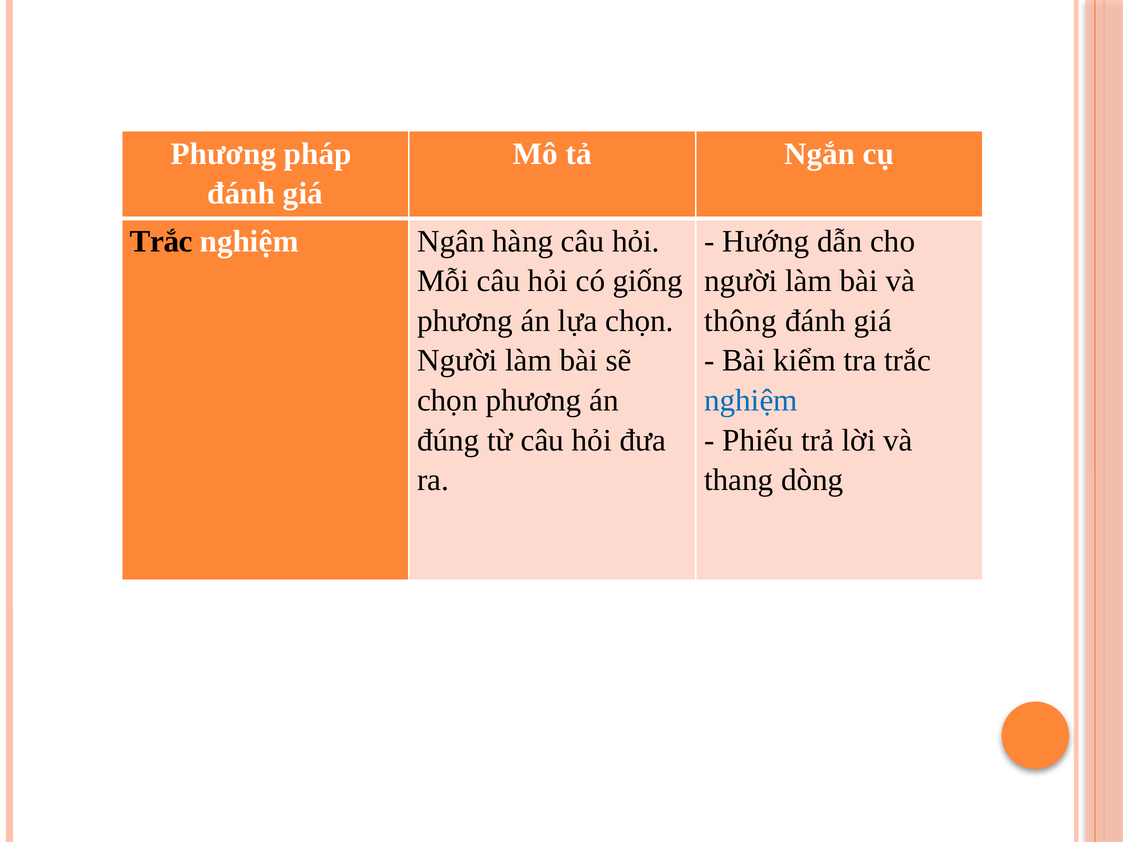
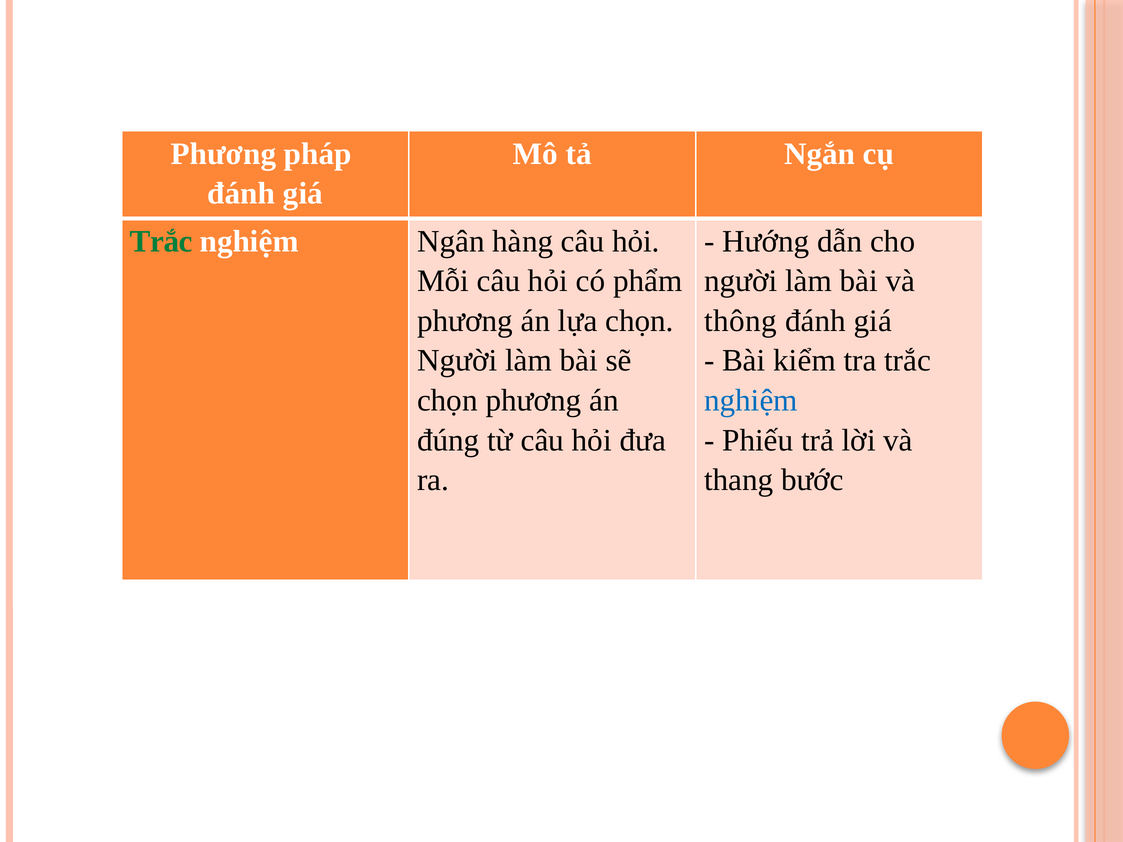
Trắc colour: black -> green (161, 241)
giống: giống -> phẩm (648, 281)
dòng: dòng -> bước (812, 480)
